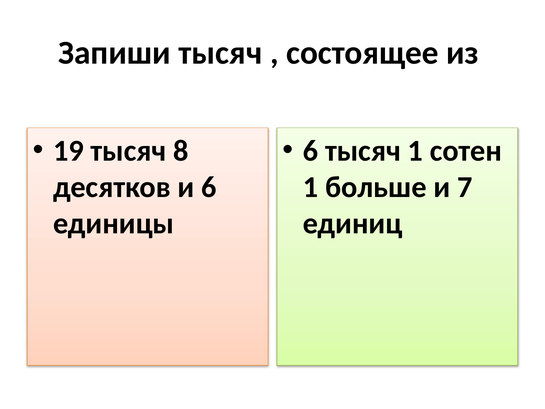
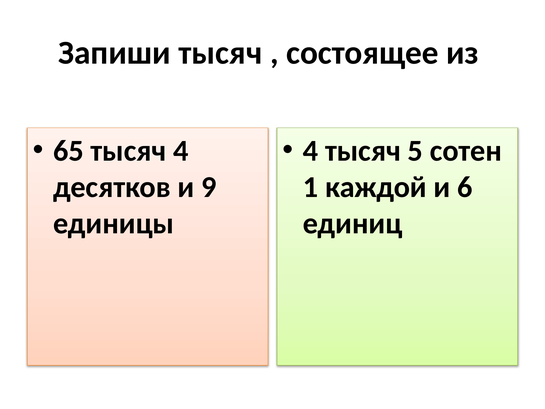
19: 19 -> 65 (68, 151)
тысяч 8: 8 -> 4 (181, 151)
6: 6 -> 4 (311, 151)
тысяч 1: 1 -> 5 (415, 151)
и 6: 6 -> 9 (209, 187)
больше: больше -> каждой (376, 187)
7: 7 -> 6 (465, 187)
